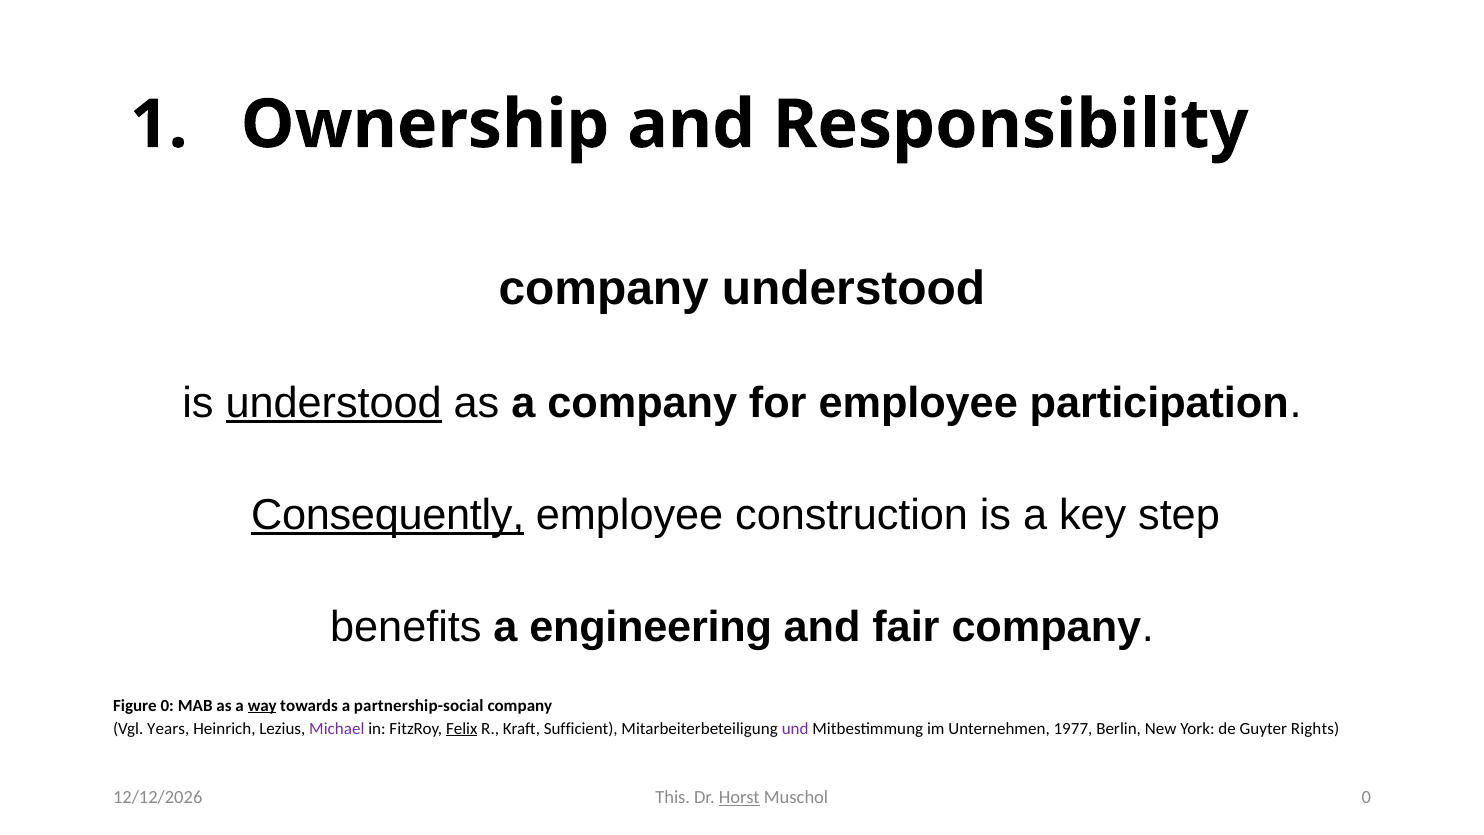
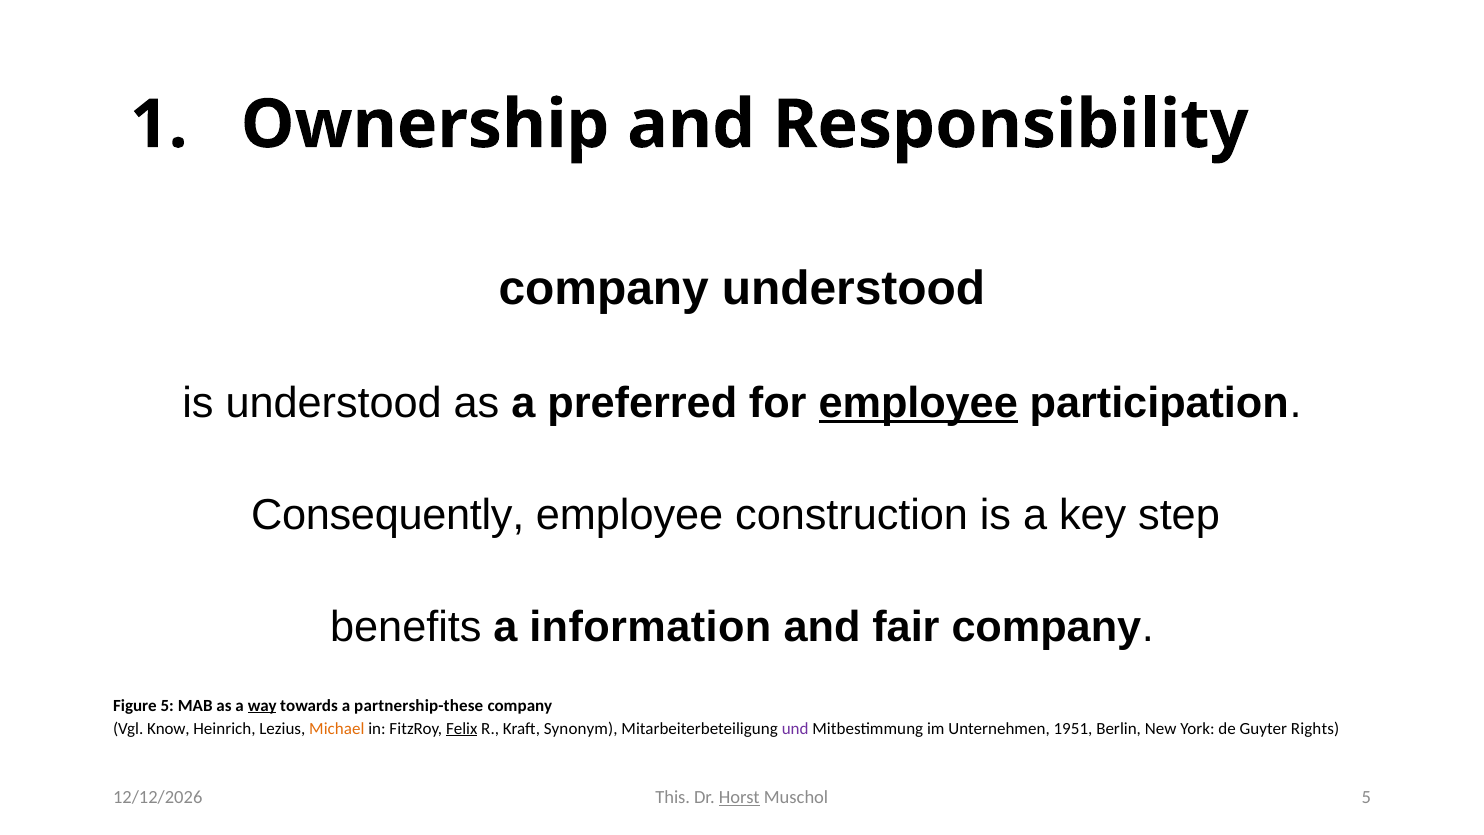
understood underline: present -> none (334, 403)
a company: company -> preferred (642, 403)
employee underline: none -> present (918, 403)
Consequently underline: present -> none (388, 515)
engineering: engineering -> information (650, 627)
Figure 0: 0 -> 5 (167, 705)
partnership-social: partnership-social -> partnership-these (419, 705)
Years: Years -> Know (168, 728)
Michael colour: purple -> orange (337, 728)
Sufficient: Sufficient -> Synonym (581, 728)
1977: 1977 -> 1951 (1073, 728)
Muschol 0: 0 -> 5 (1366, 797)
